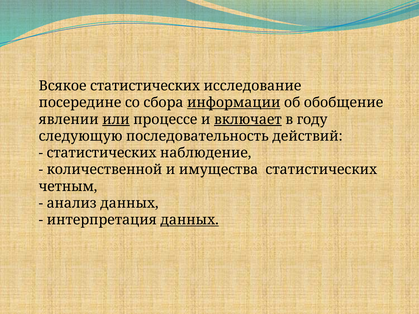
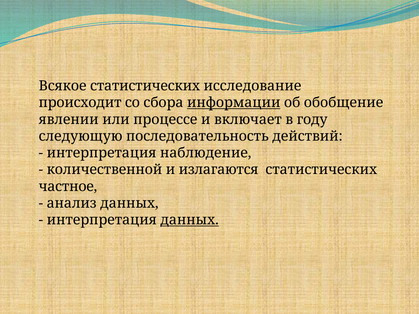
посередине: посередине -> происходит (80, 103)
или underline: present -> none (116, 120)
включает underline: present -> none (248, 120)
статистических: статистических -> интерпретация (102, 153)
имущества: имущества -> излагаются (219, 170)
четным: четным -> частное (68, 187)
